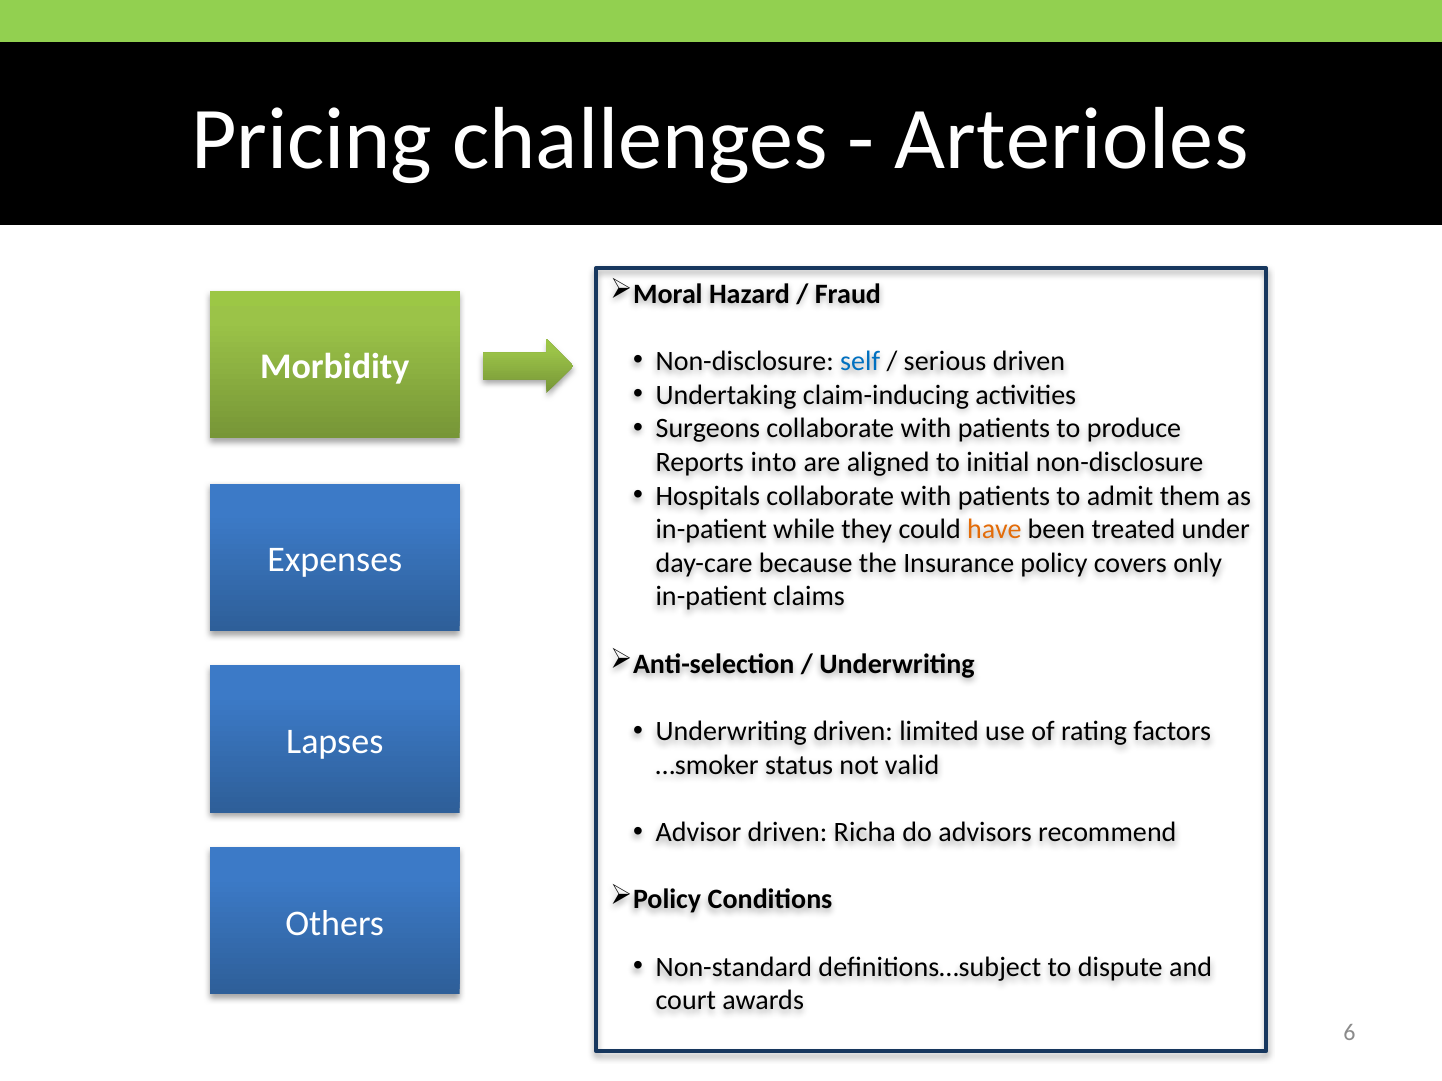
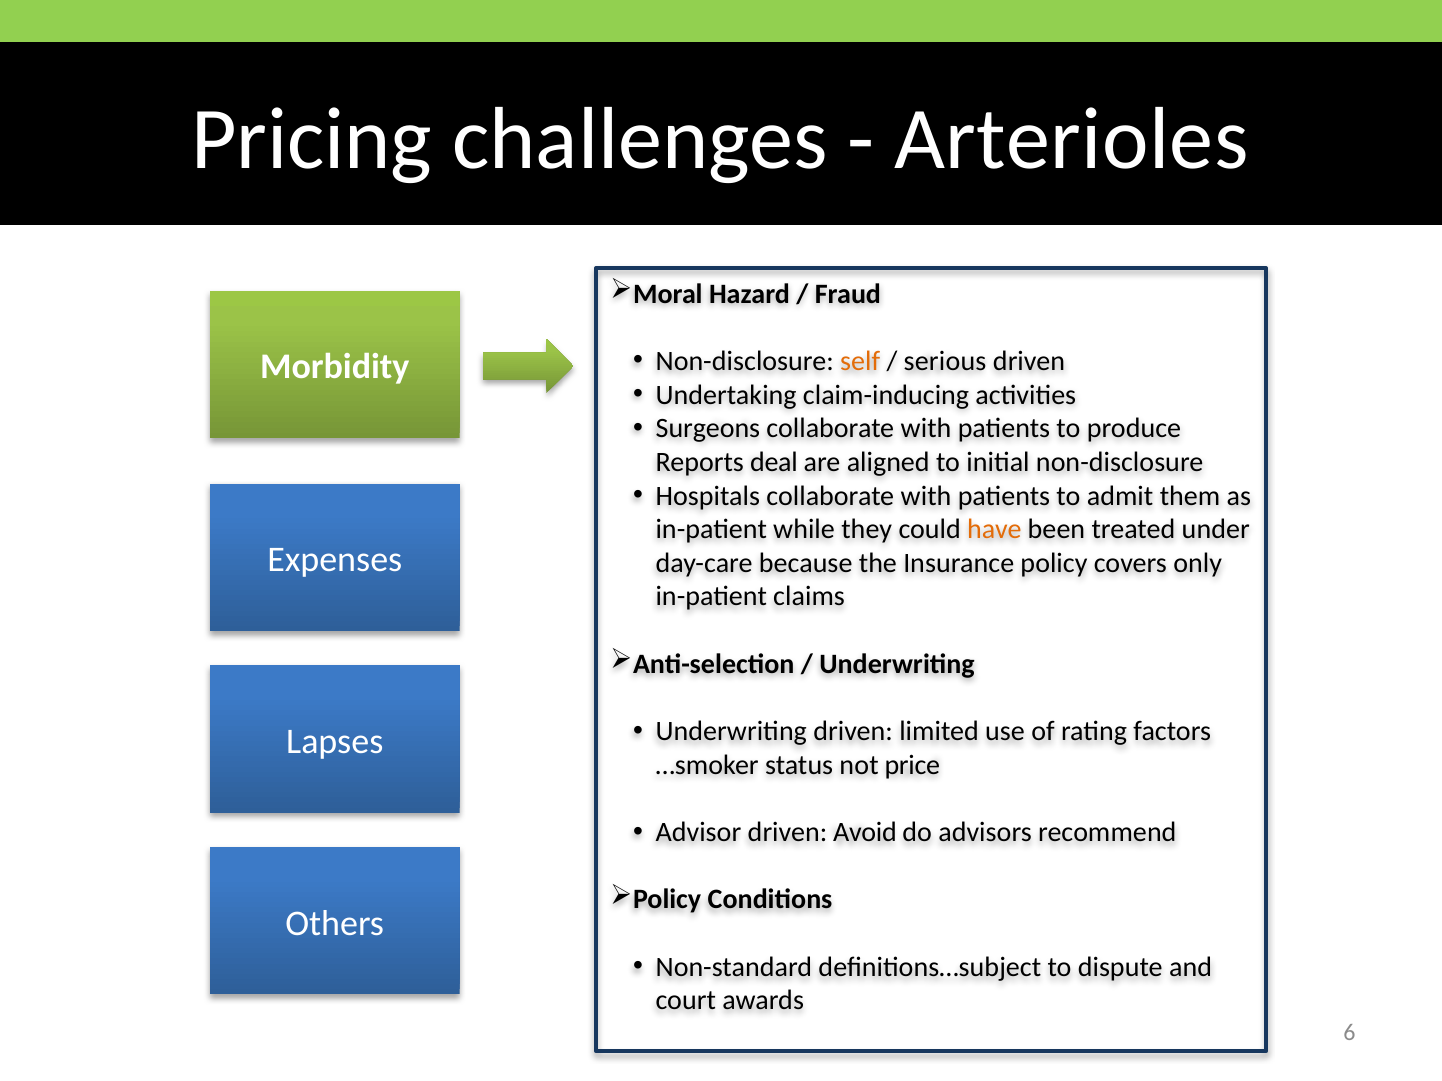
self colour: blue -> orange (860, 361)
into: into -> deal (774, 462)
valid: valid -> price (912, 765)
Richa: Richa -> Avoid (865, 833)
